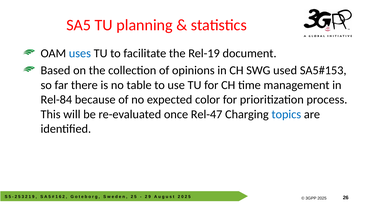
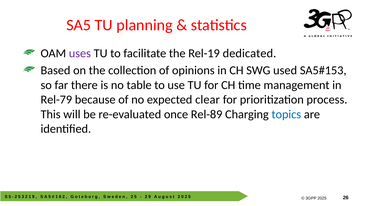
uses colour: blue -> purple (80, 53)
document: document -> dedicated (249, 53)
Rel-84: Rel-84 -> Rel-79 (56, 100)
color: color -> clear (208, 100)
Rel-47: Rel-47 -> Rel-89 (207, 115)
